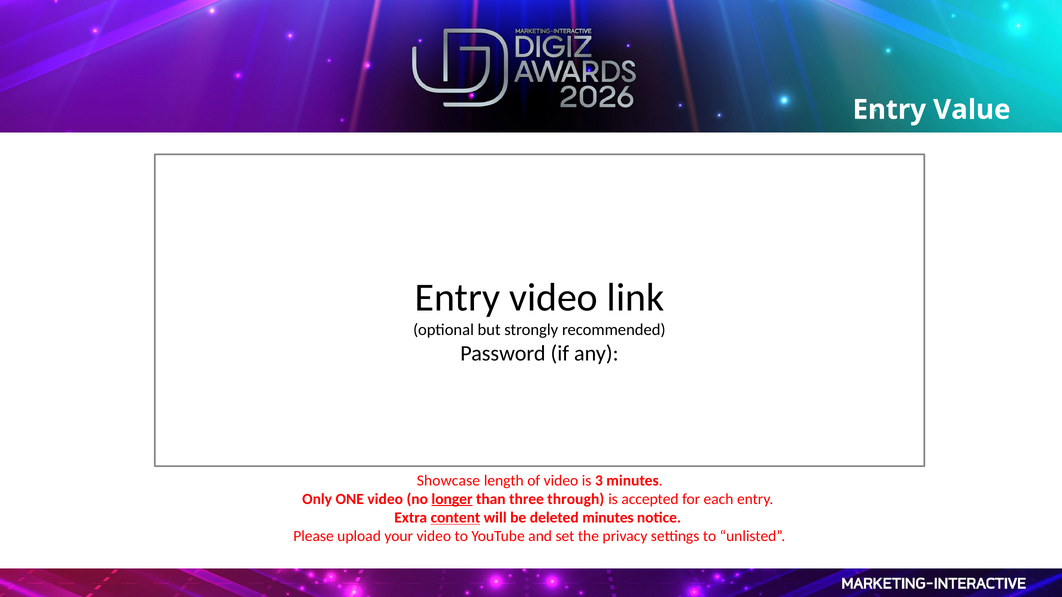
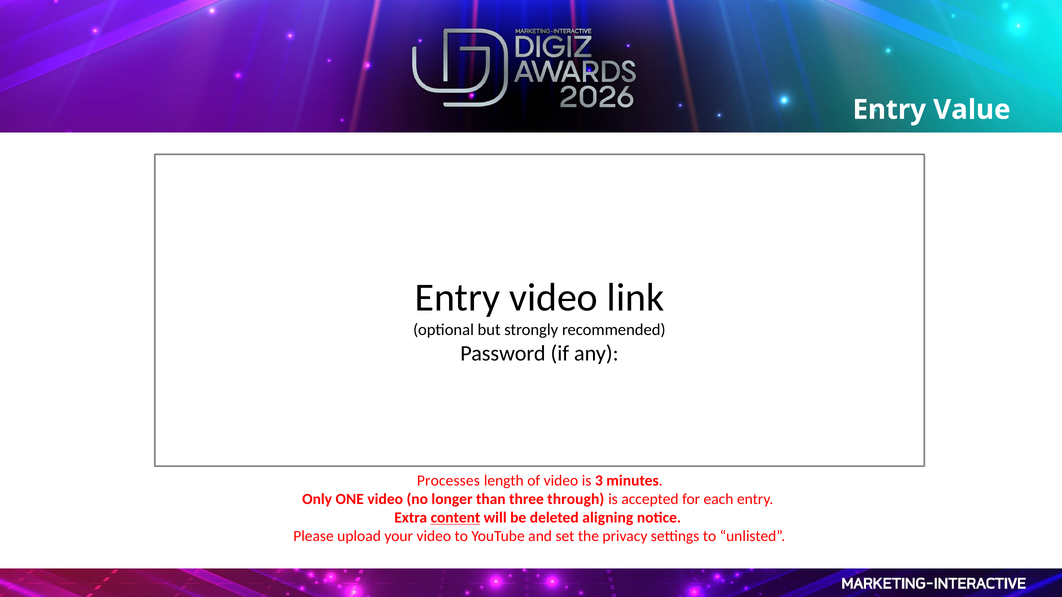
Showcase: Showcase -> Processes (448, 481)
longer underline: present -> none (452, 499)
deleted minutes: minutes -> aligning (608, 518)
